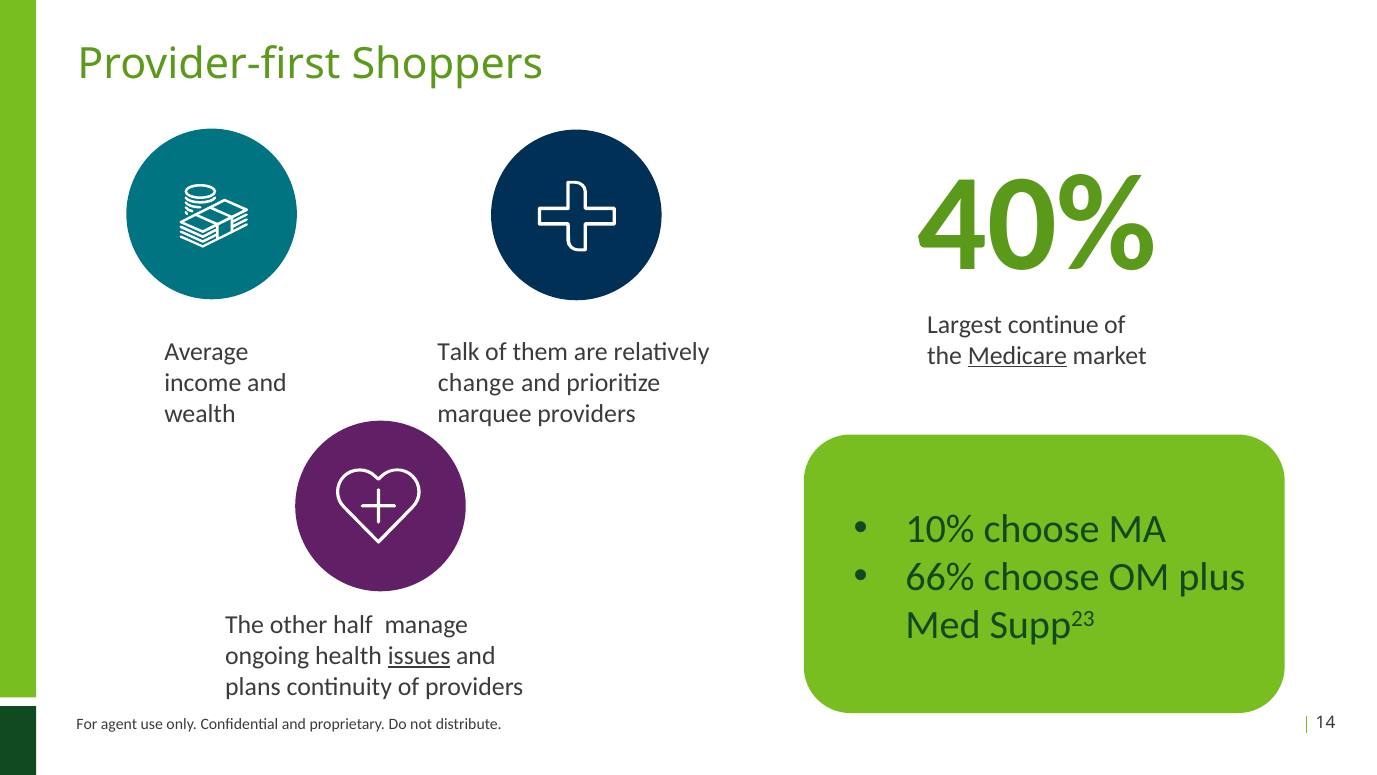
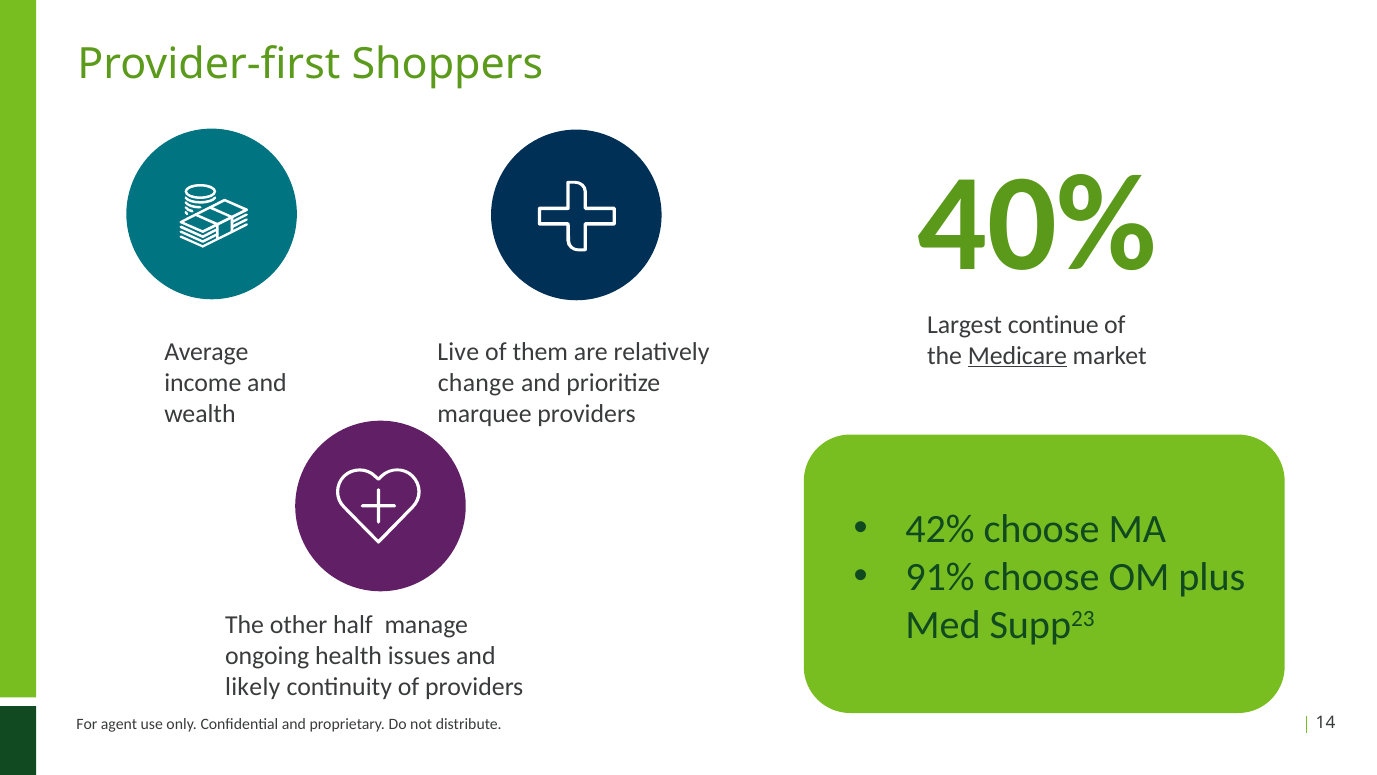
Talk: Talk -> Live (458, 352)
10%: 10% -> 42% (940, 529)
66%: 66% -> 91% (940, 577)
issues underline: present -> none (419, 655)
plans: plans -> likely (253, 686)
